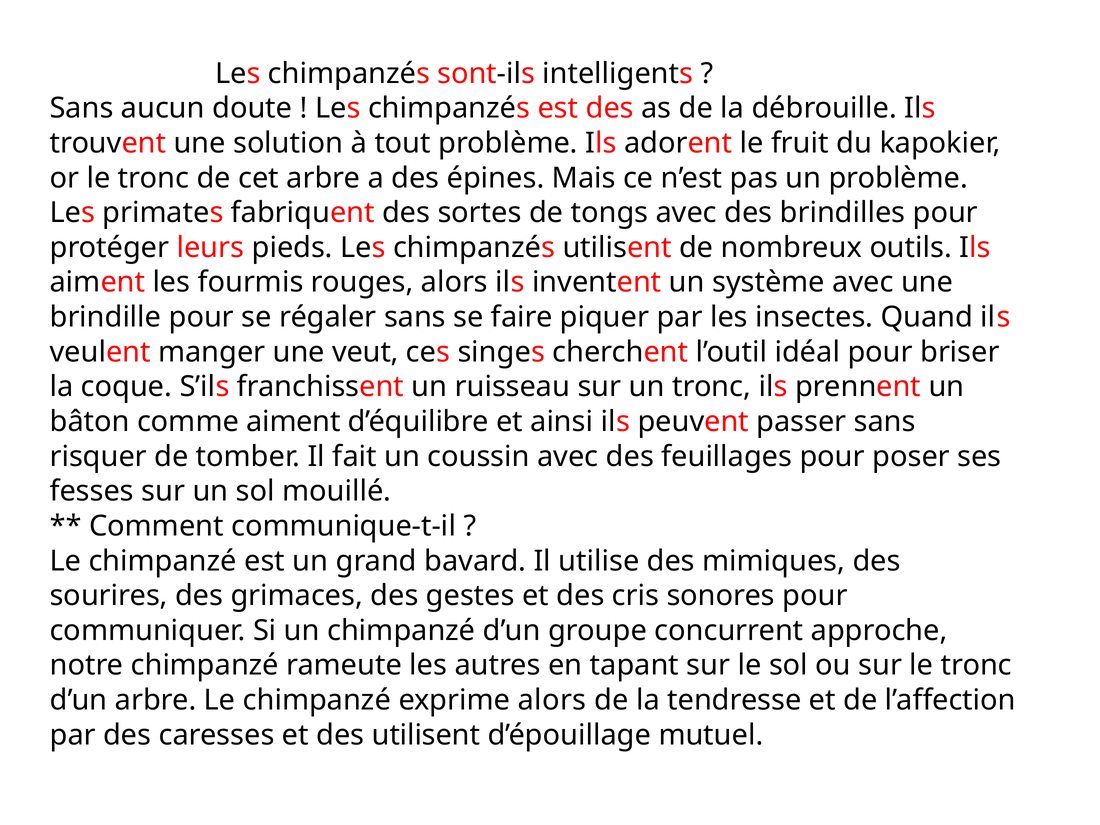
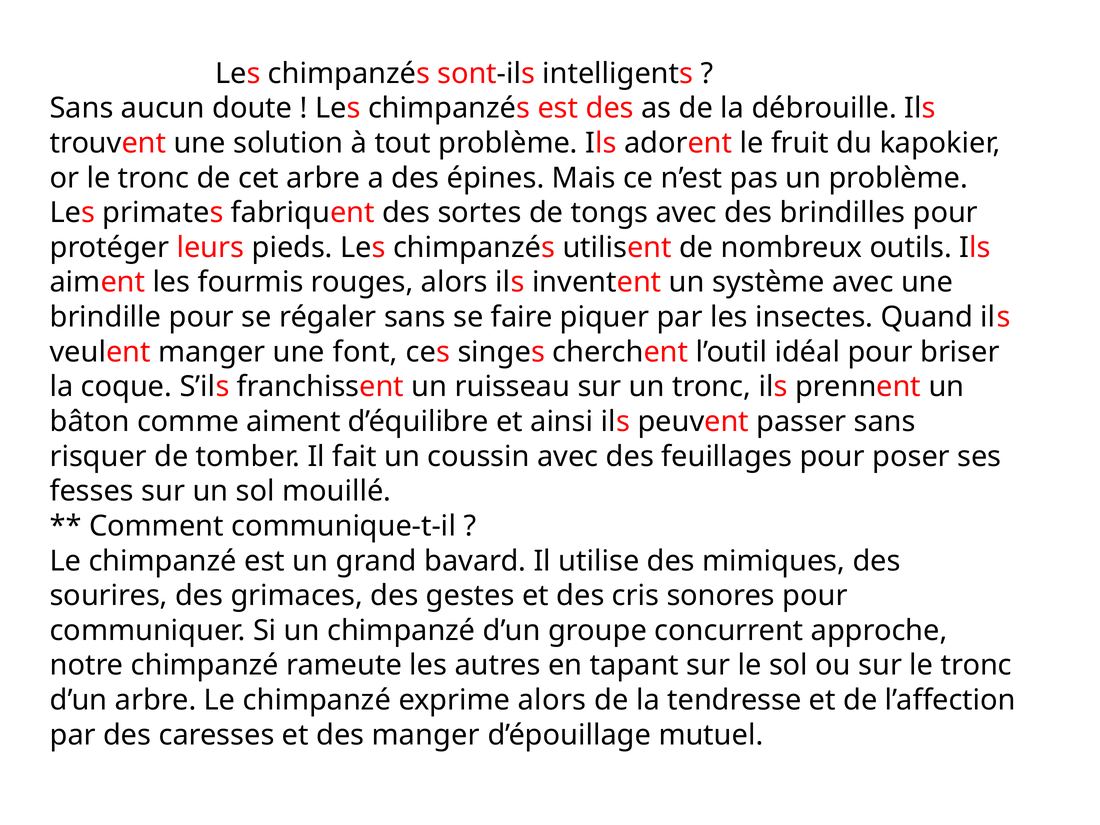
veut: veut -> font (365, 352)
des utilisent: utilisent -> manger (426, 735)
